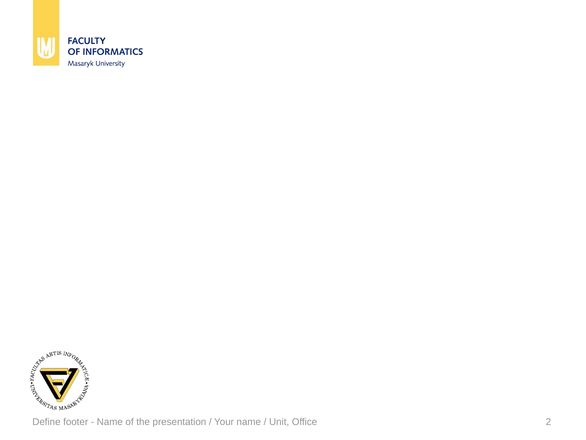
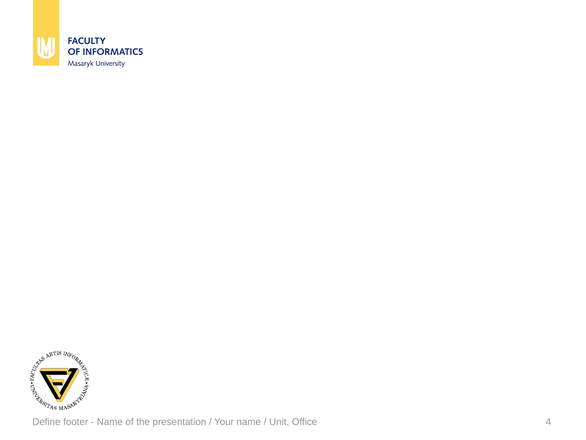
2: 2 -> 4 (548, 422)
